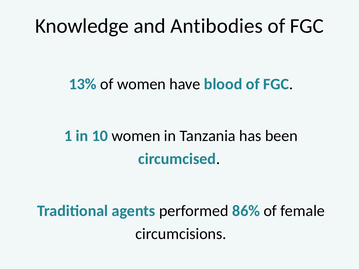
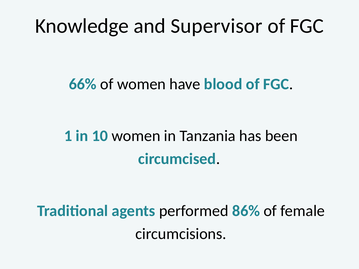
Antibodies: Antibodies -> Supervisor (217, 26)
13%: 13% -> 66% (83, 84)
